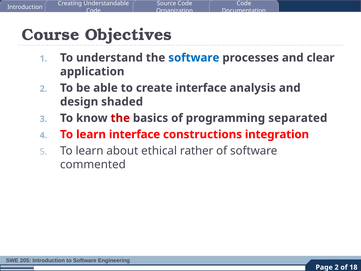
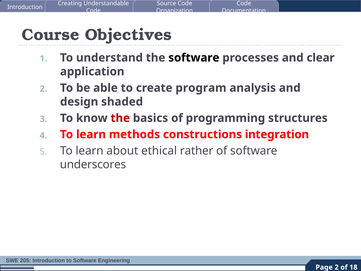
software colour: blue -> black (194, 58)
create interface: interface -> program (201, 88)
separated: separated -> structures (298, 118)
learn interface: interface -> methods (134, 134)
commented: commented -> underscores (93, 164)
